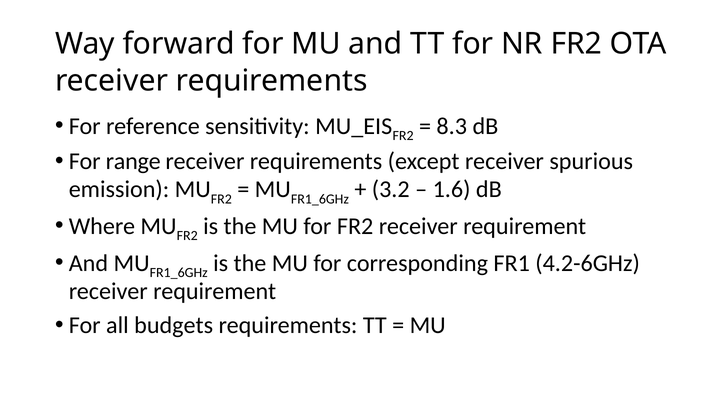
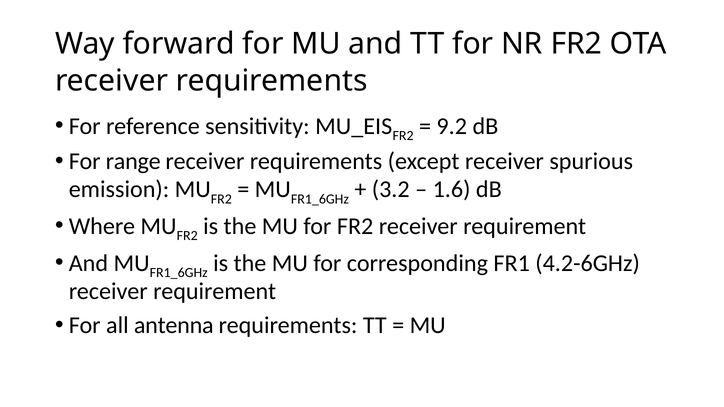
8.3: 8.3 -> 9.2 (452, 126)
budgets: budgets -> antenna (174, 325)
